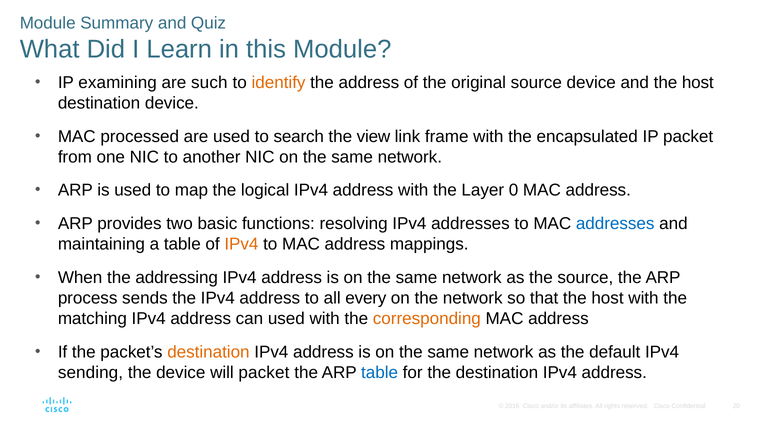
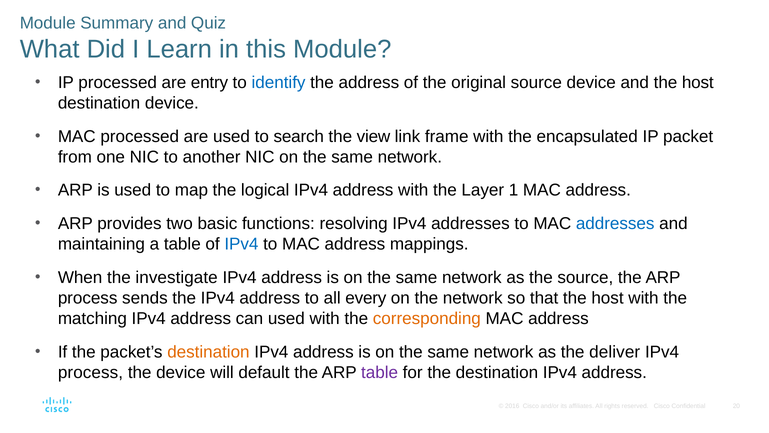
IP examining: examining -> processed (118, 82)
such: such -> entry (209, 82)
identify colour: orange -> blue (279, 82)
0: 0 -> 1 (513, 190)
IPv4 colour: orange -> blue (241, 244)
addressing: addressing -> investigate (177, 277)
default: default -> deliver (615, 352)
sending: sending -> process (90, 372)
will packet: packet -> default (264, 372)
table colour: blue -> purple (380, 372)
